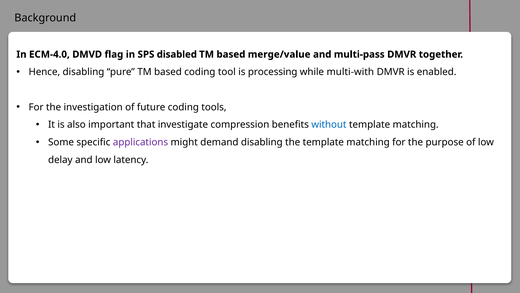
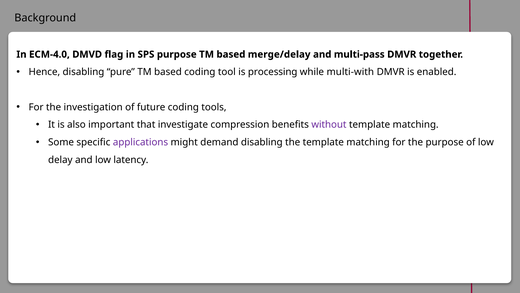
SPS disabled: disabled -> purpose (177, 54)
merge/value: merge/value -> merge/delay (279, 54)
without colour: blue -> purple (329, 125)
